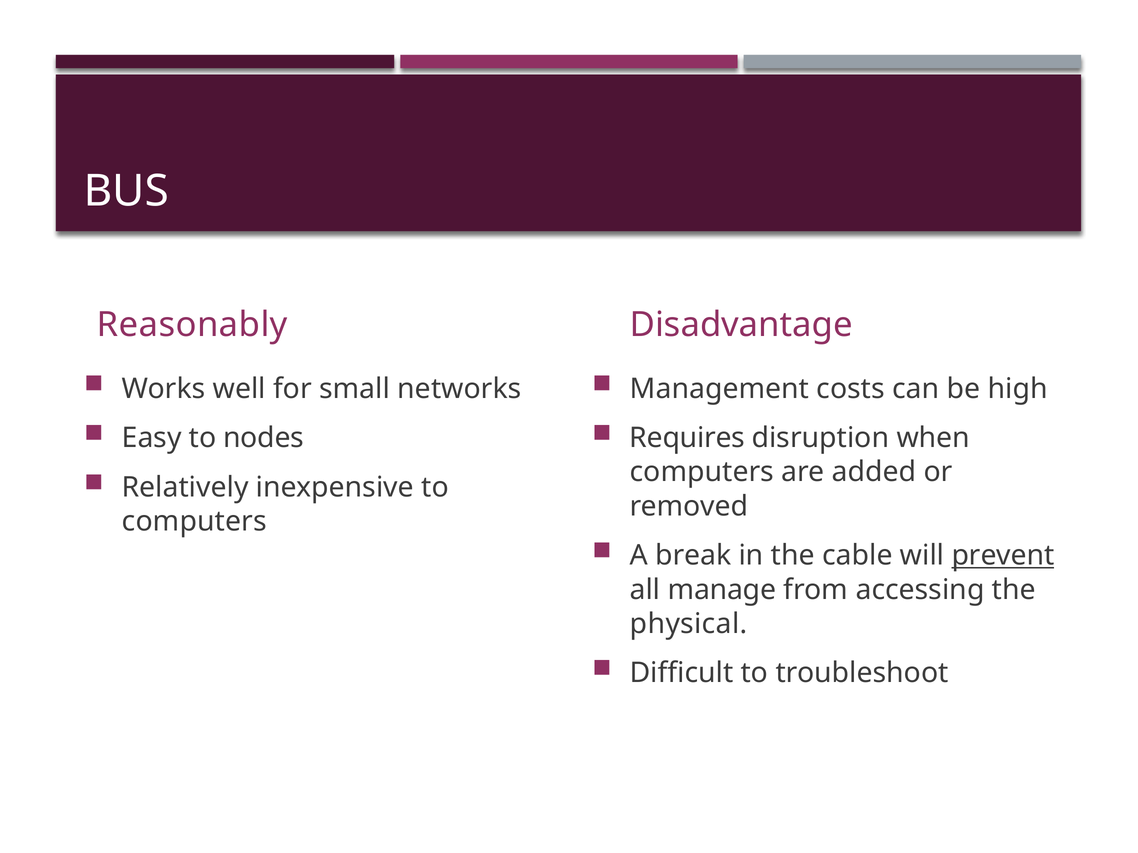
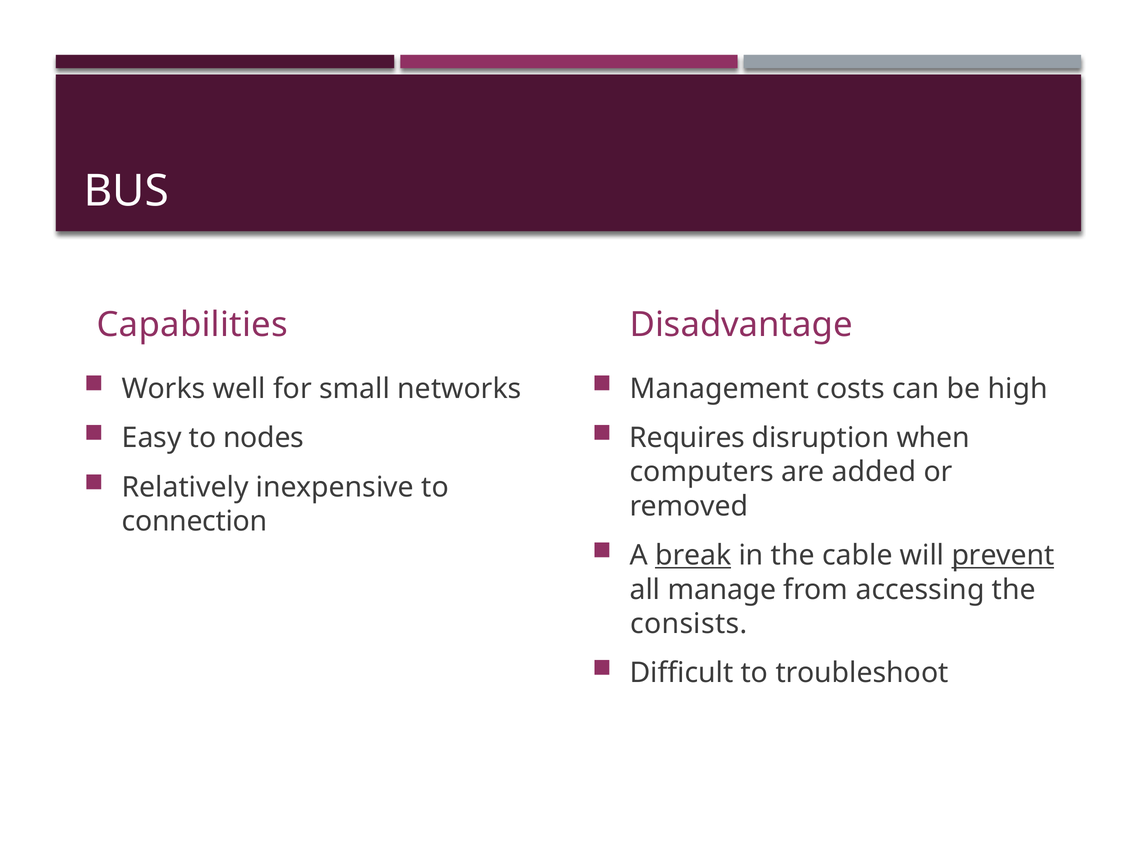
Reasonably: Reasonably -> Capabilities (192, 325)
computers: computers -> connection (195, 522)
break underline: none -> present (693, 556)
physical: physical -> consists (689, 624)
